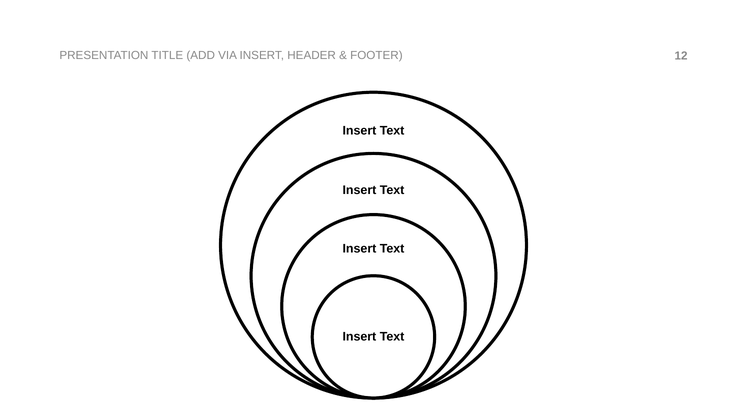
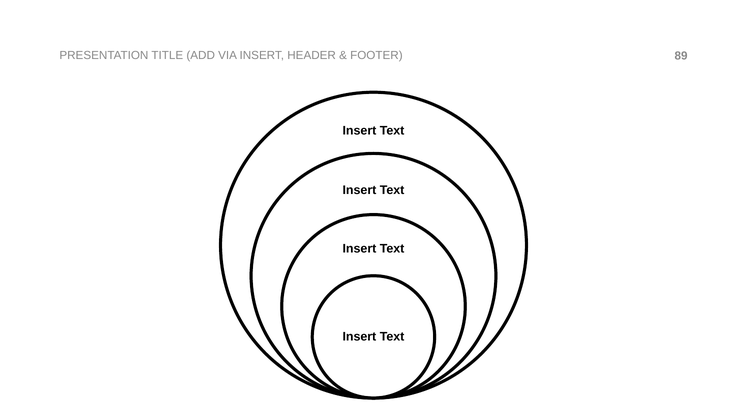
12: 12 -> 89 (681, 56)
